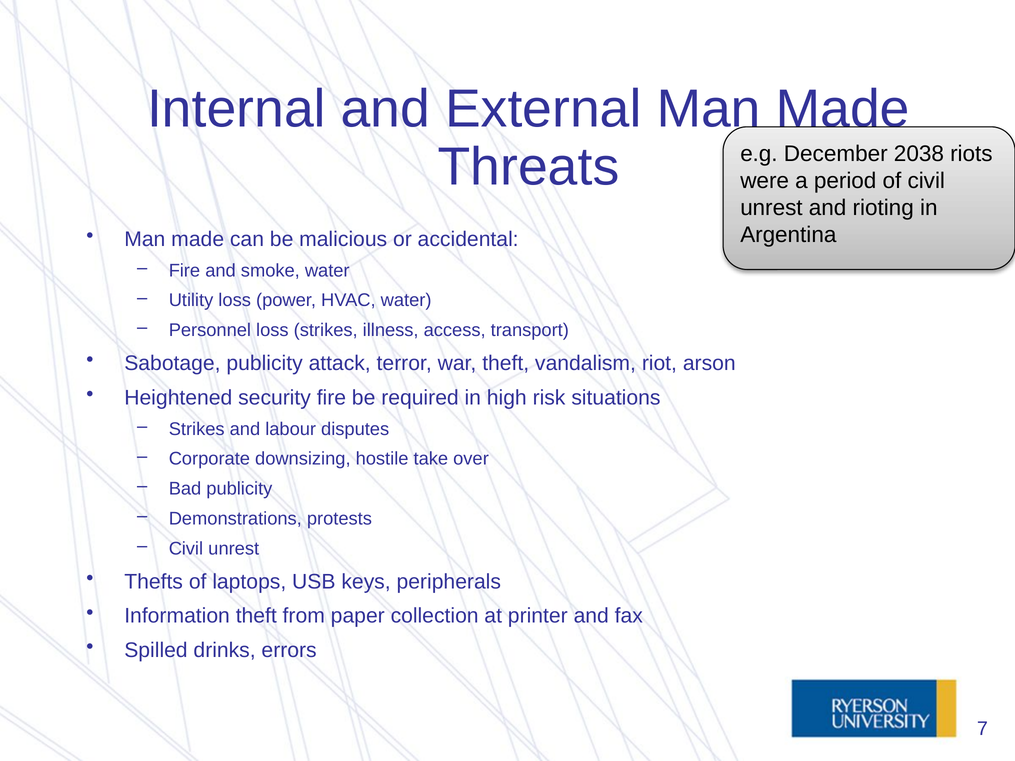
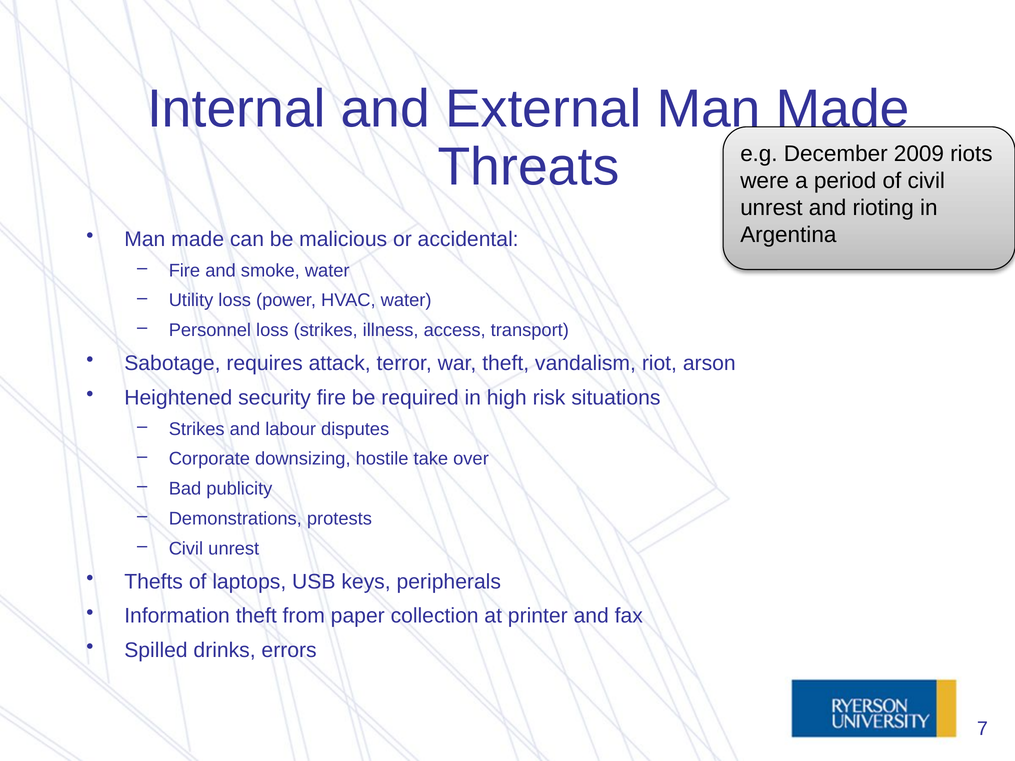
2038: 2038 -> 2009 (919, 154)
Sabotage publicity: publicity -> requires (265, 363)
